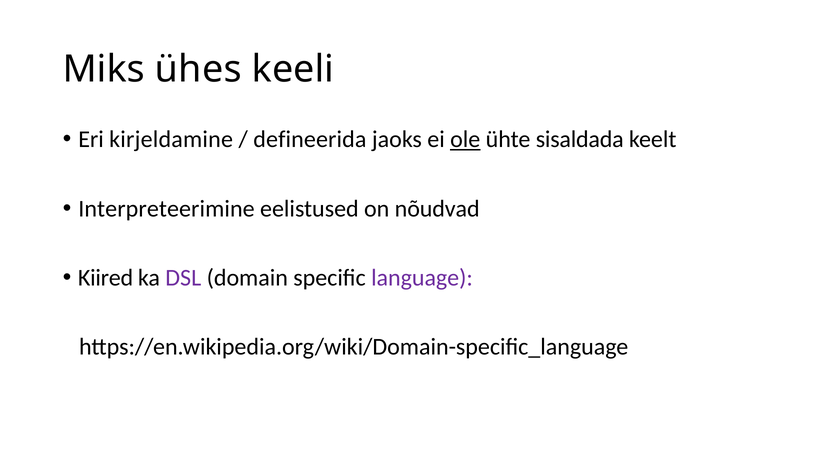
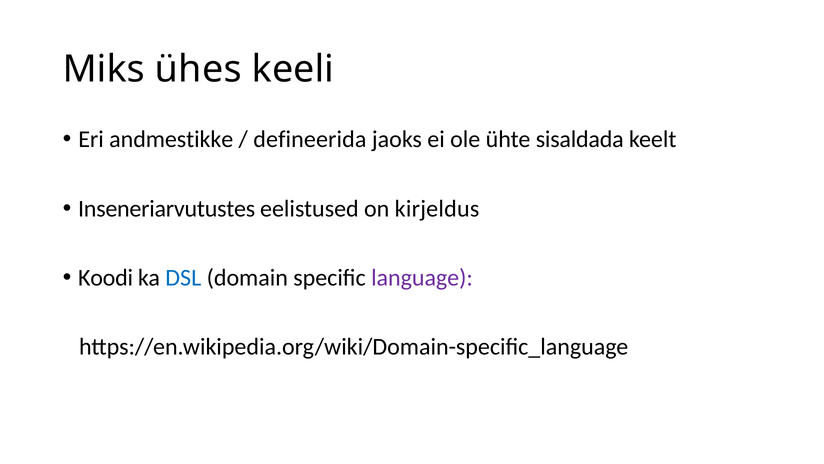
kirjeldamine: kirjeldamine -> andmestikke (171, 139)
ole underline: present -> none (465, 139)
Interpreteerimine: Interpreteerimine -> Inseneriarvutustes (167, 208)
nõudvad: nõudvad -> kirjeldus (437, 208)
Kiired: Kiired -> Koodi (106, 278)
DSL colour: purple -> blue (183, 278)
